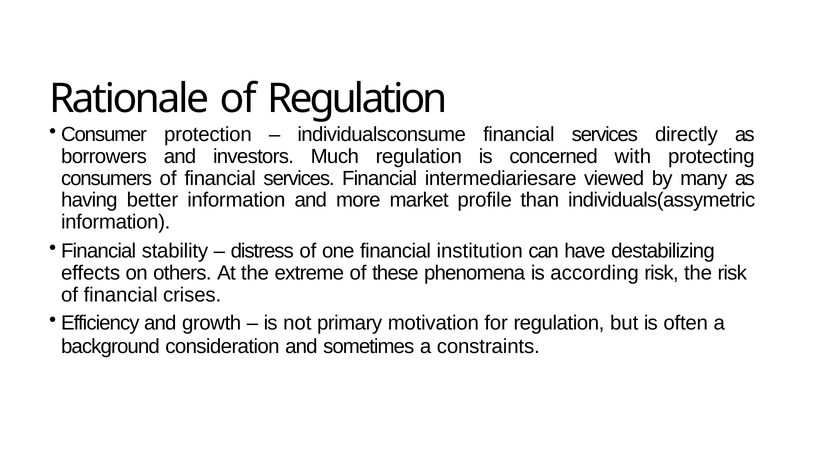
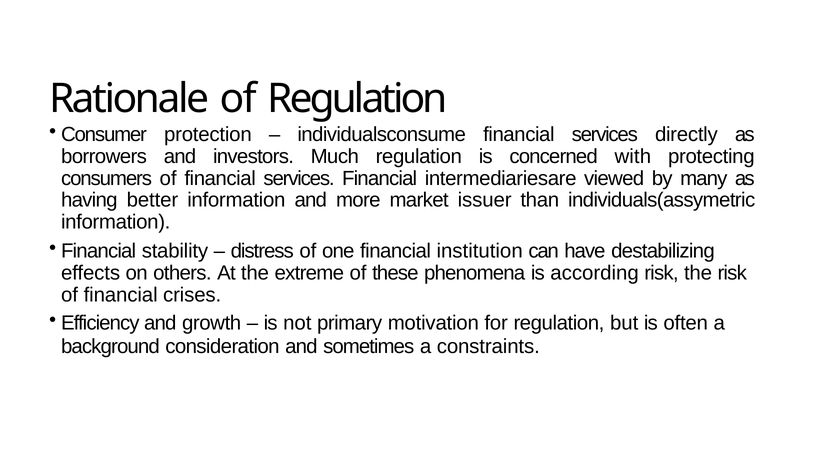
profile: profile -> issuer (485, 200)
